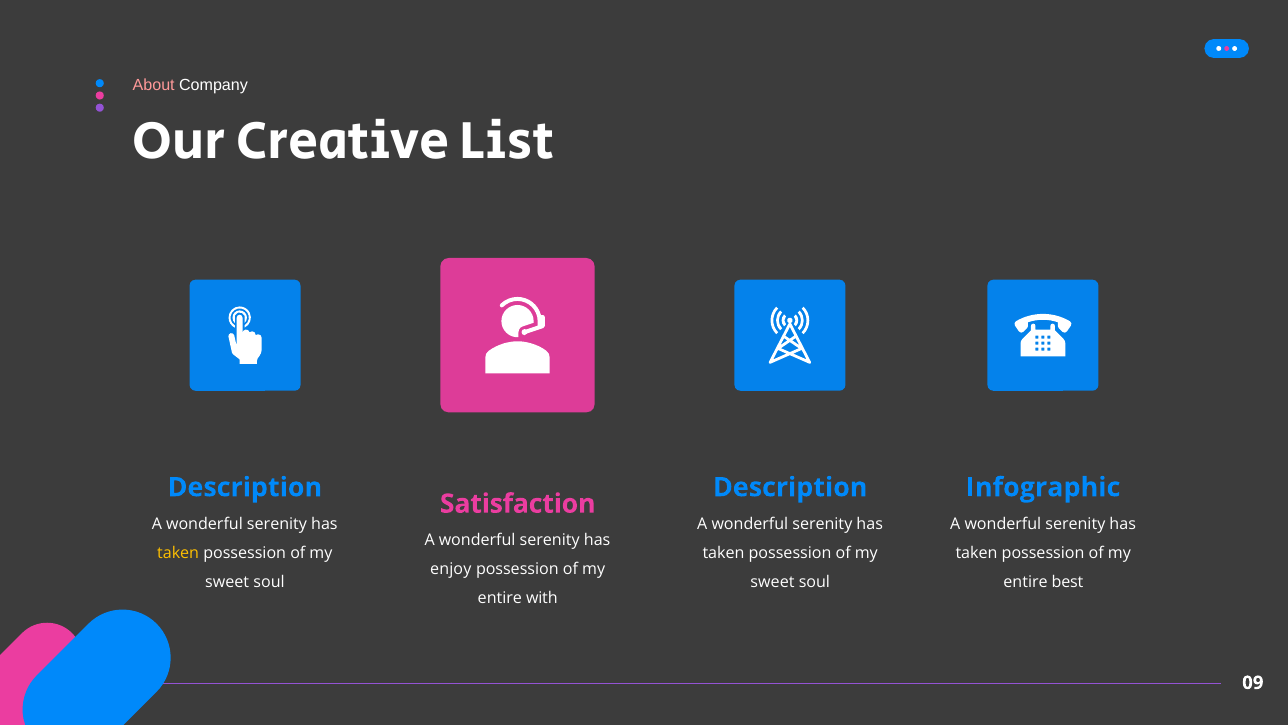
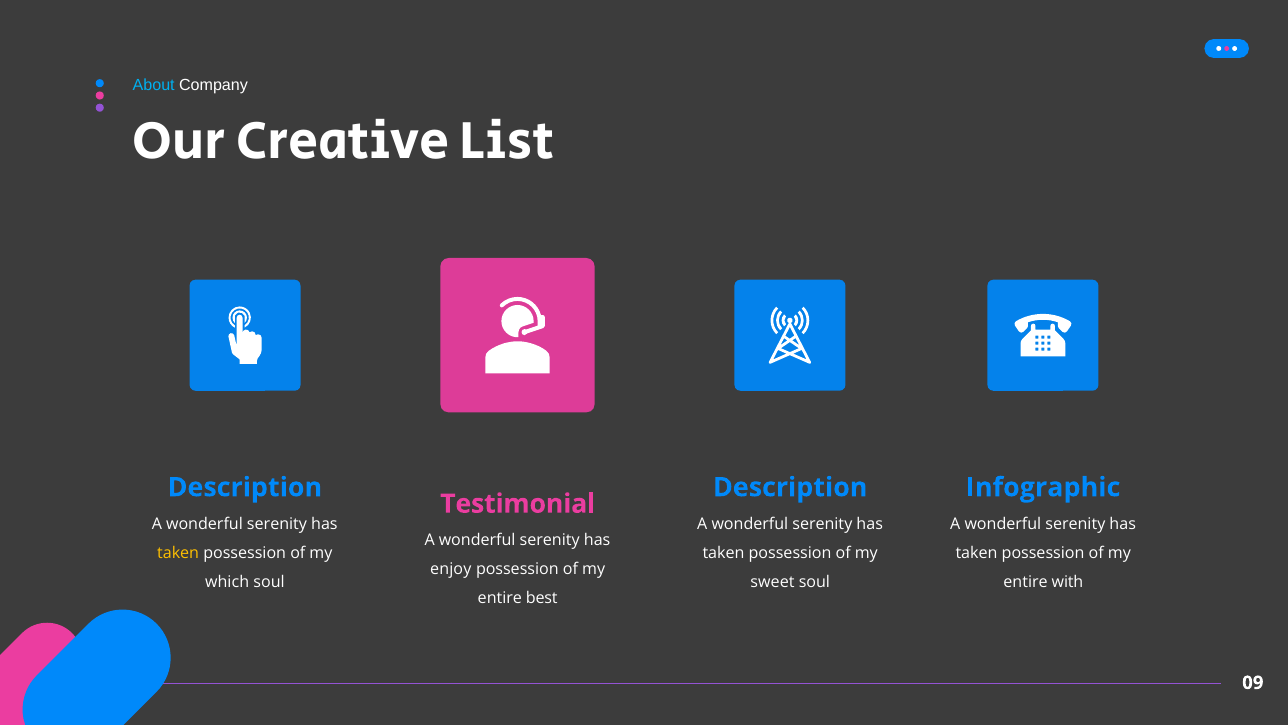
About colour: pink -> light blue (154, 85)
Satisfaction: Satisfaction -> Testimonial (518, 503)
sweet: sweet -> which (227, 582)
best: best -> with (1068, 582)
with: with -> best (542, 598)
